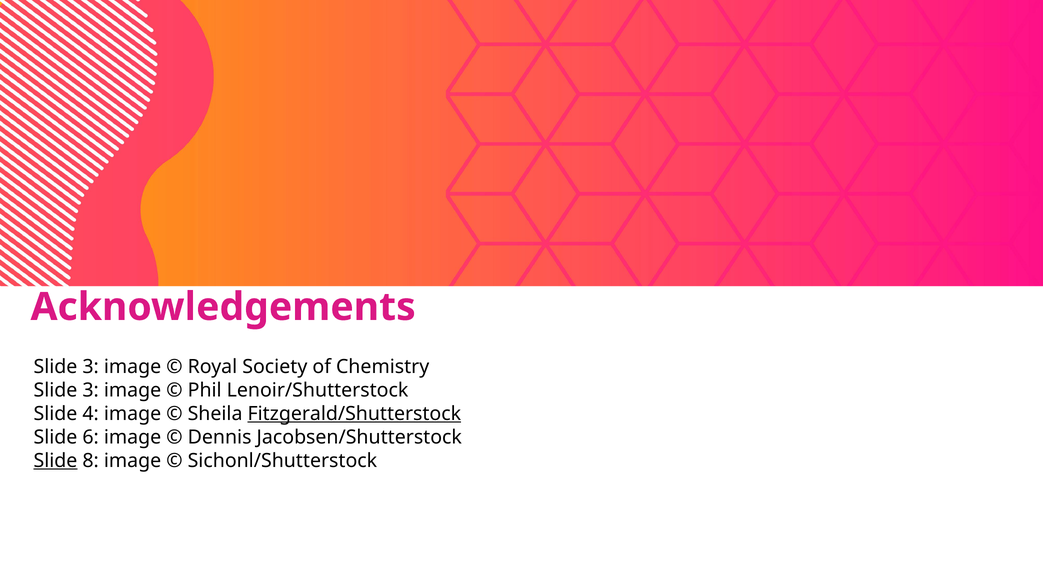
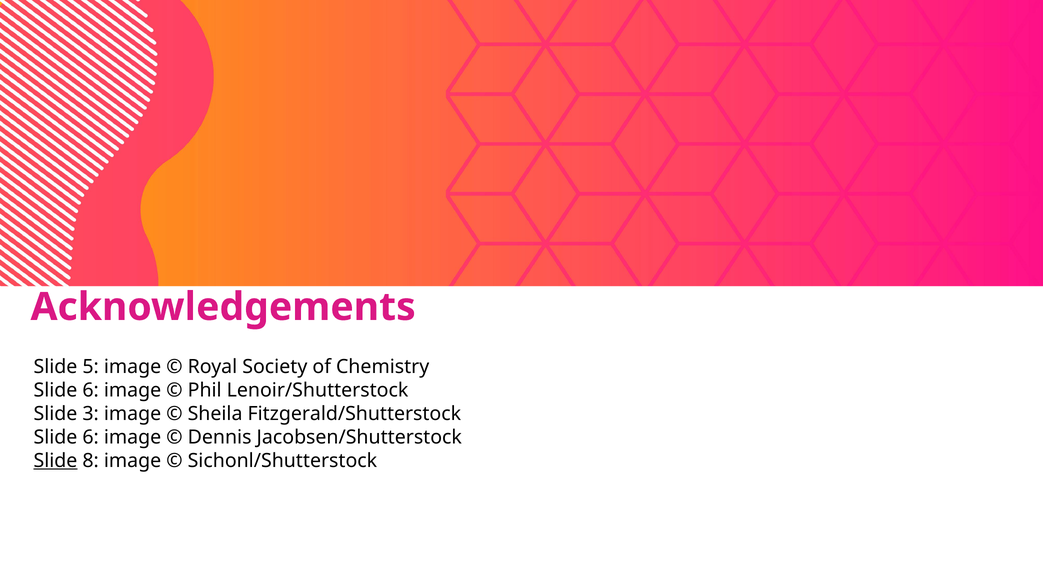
3: 3 -> 5 (91, 367)
3: 3 -> 6 (91, 390)
4: 4 -> 3 (91, 414)
Fitzgerald/Shutterstock underline: present -> none (354, 414)
